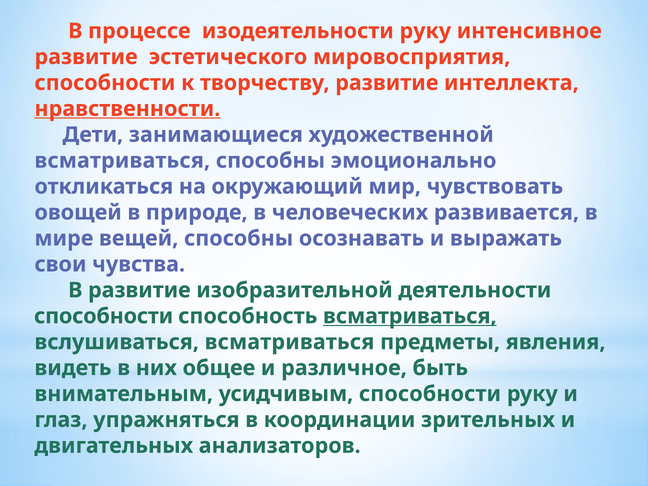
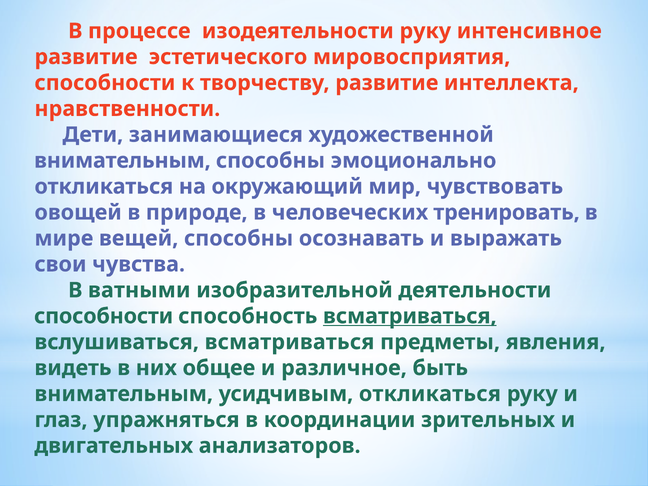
нравственности underline: present -> none (127, 109)
всматриваться: всматриваться -> внимательным (122, 161)
развивается: развивается -> тренировать (507, 212)
В развитие: развитие -> ватными (139, 290)
усидчивым способности: способности -> откликаться (430, 394)
